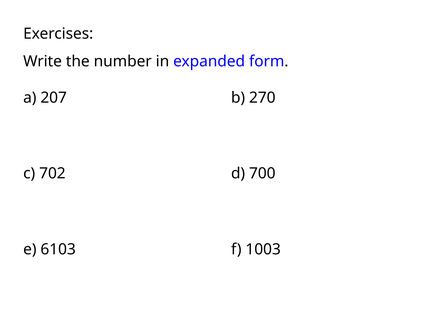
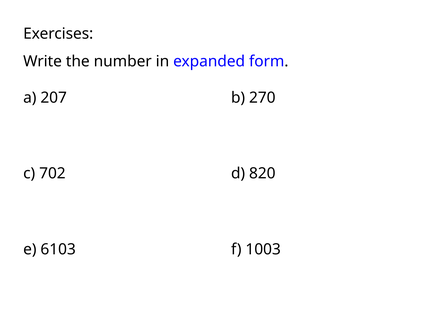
700: 700 -> 820 (262, 173)
